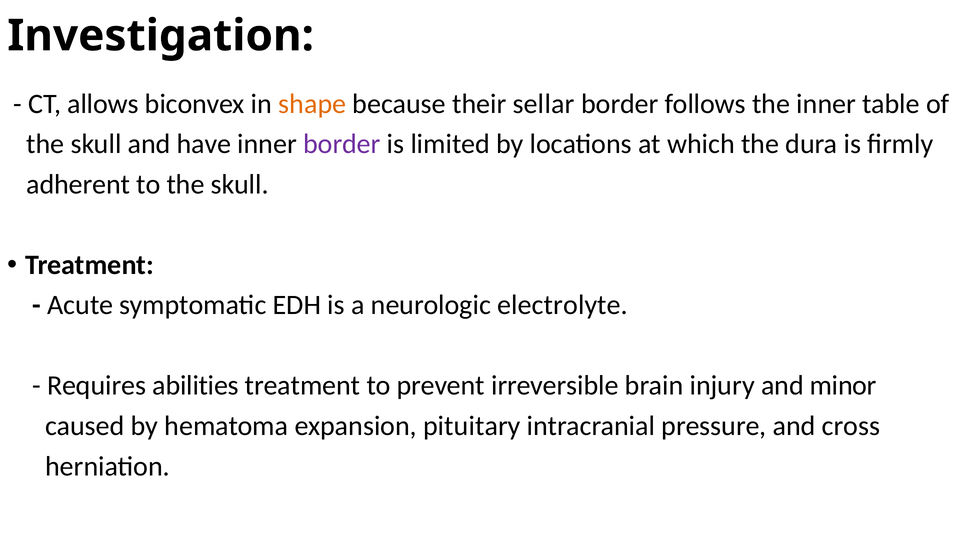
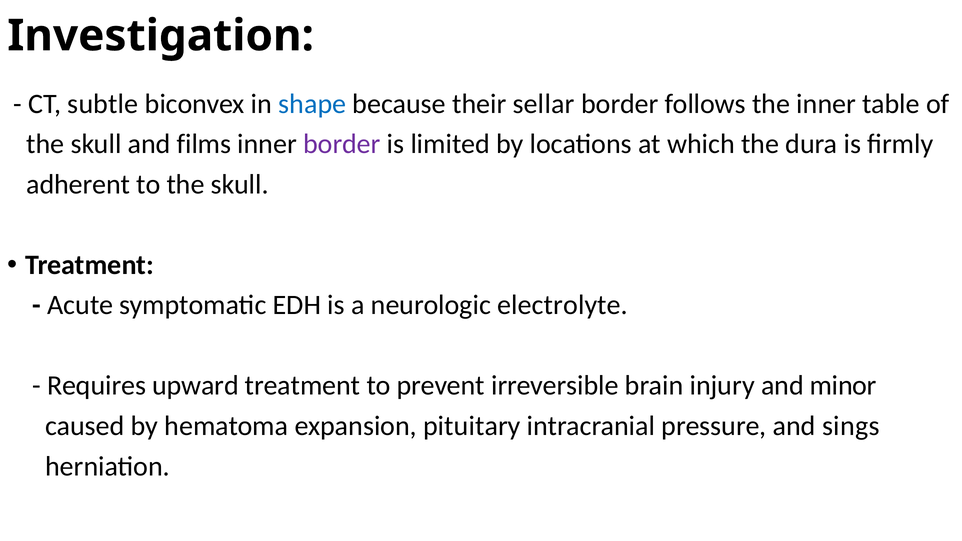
allows: allows -> subtle (103, 104)
shape colour: orange -> blue (312, 104)
have: have -> films (204, 144)
abilities: abilities -> upward (196, 386)
cross: cross -> sings (851, 426)
